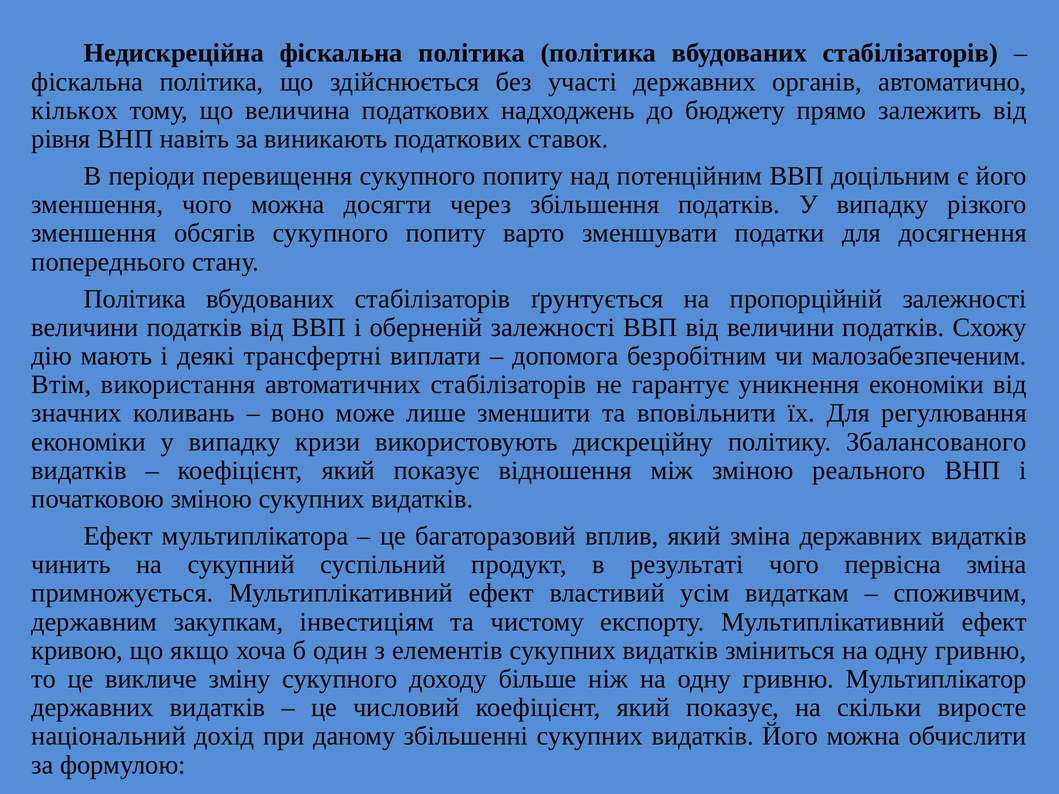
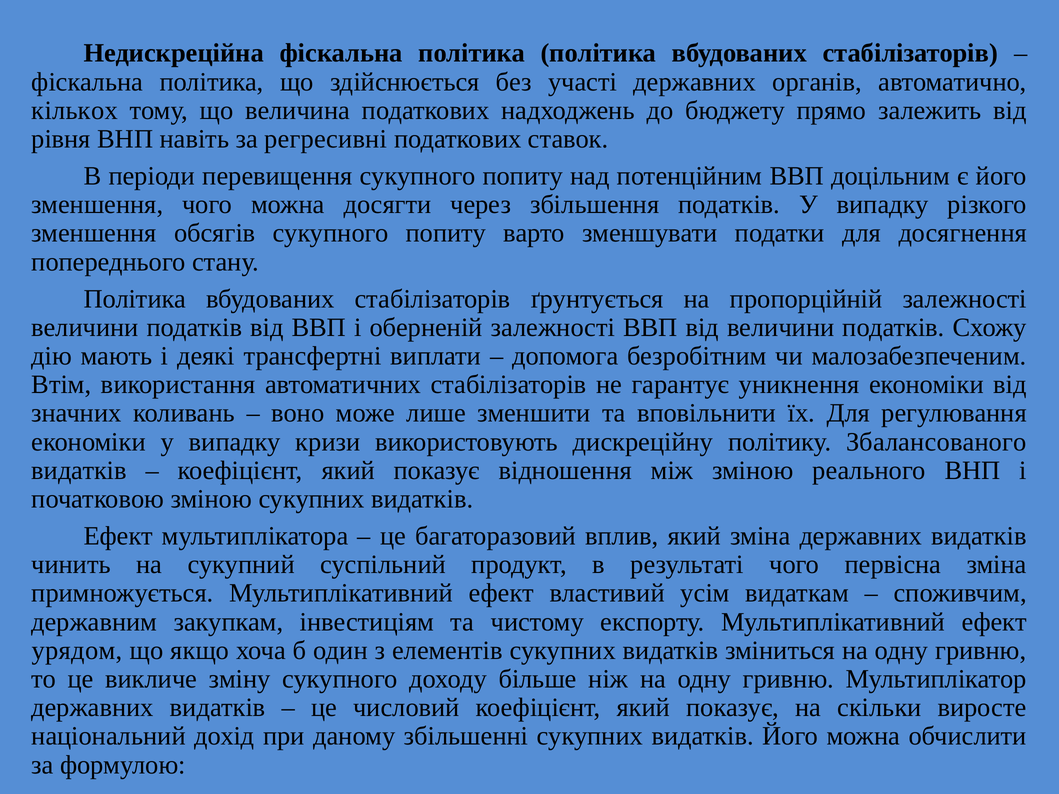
виникають: виникають -> регресивні (326, 139)
кривою: кривою -> урядом (77, 651)
